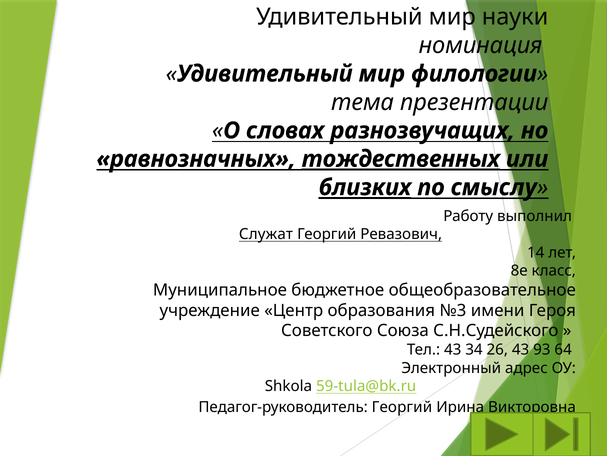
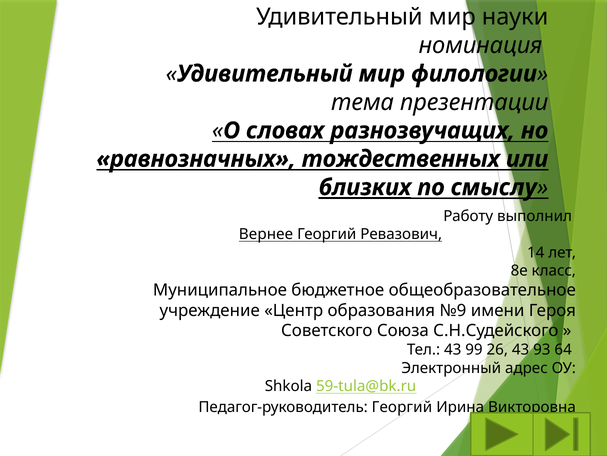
тождественных underline: present -> none (401, 159)
Служат: Служат -> Вернее (266, 234)
№3: №3 -> №9 (453, 310)
34: 34 -> 99 (474, 349)
